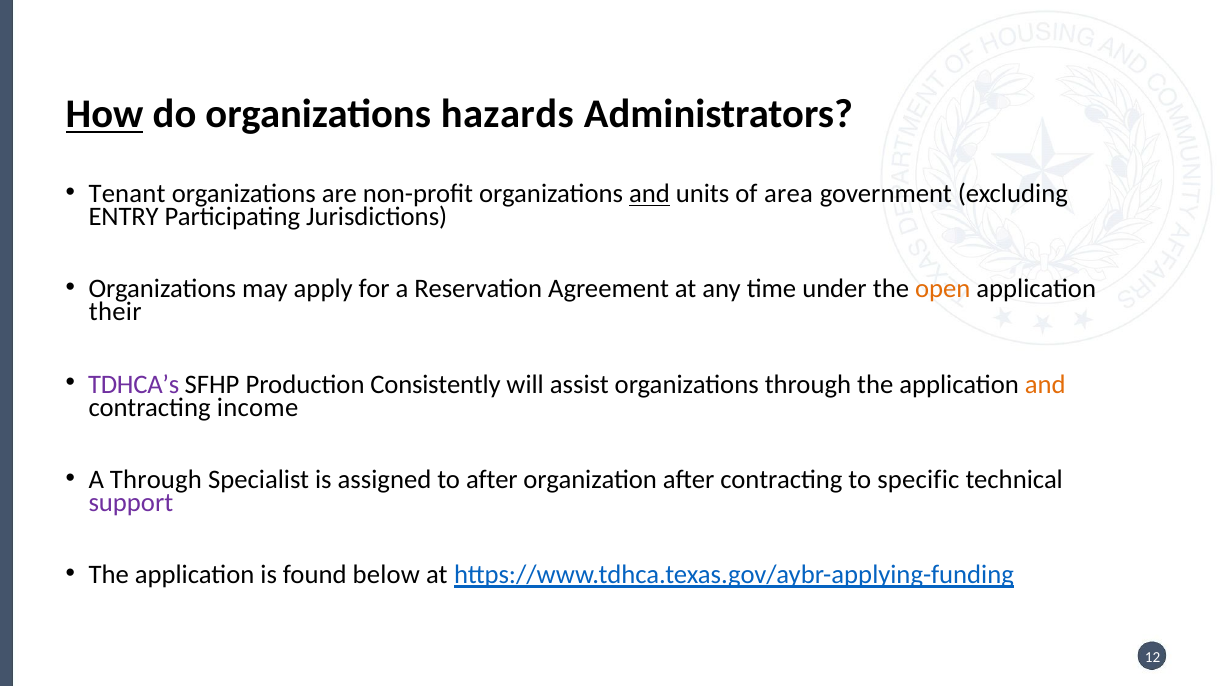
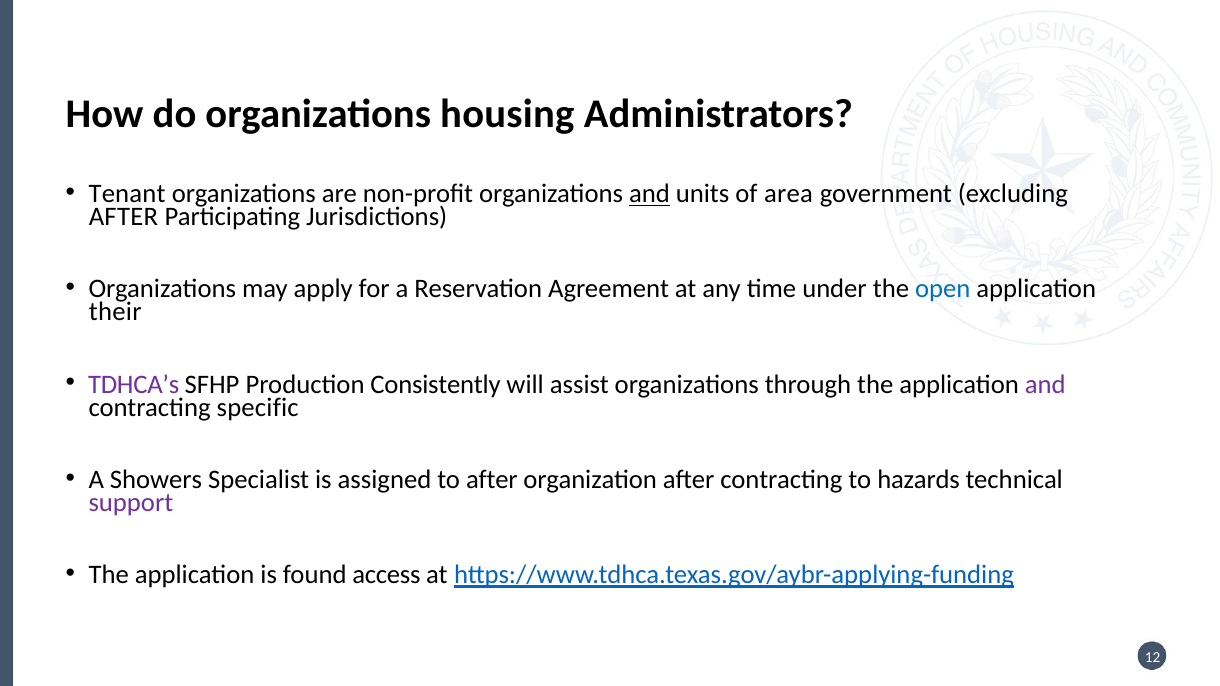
How underline: present -> none (105, 114)
hazards: hazards -> housing (507, 114)
ENTRY: ENTRY -> AFTER (123, 217)
open colour: orange -> blue (943, 289)
and colour: orange -> purple (1045, 384)
income: income -> specific (258, 408)
A Through: Through -> Showers (156, 480)
specific: specific -> hazards (919, 480)
below: below -> access (387, 575)
